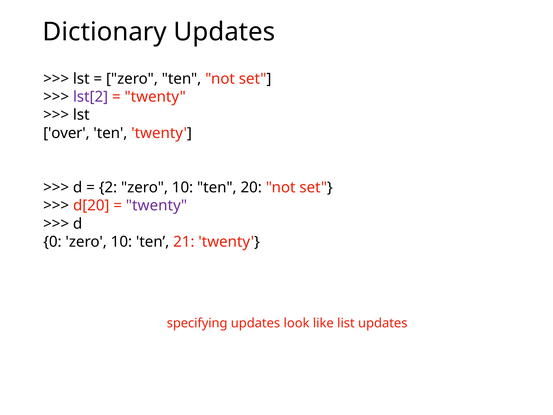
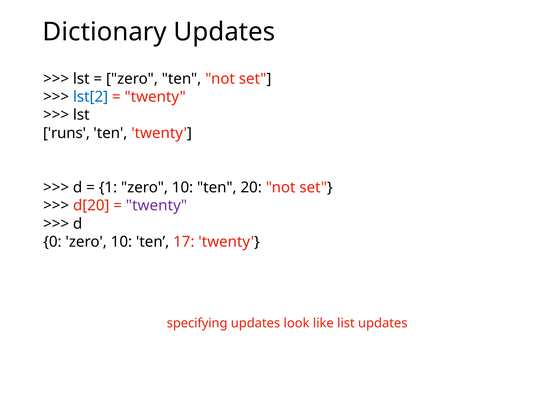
lst[2 colour: purple -> blue (91, 97)
over: over -> runs (66, 133)
2: 2 -> 1 (108, 187)
21: 21 -> 17 (184, 242)
